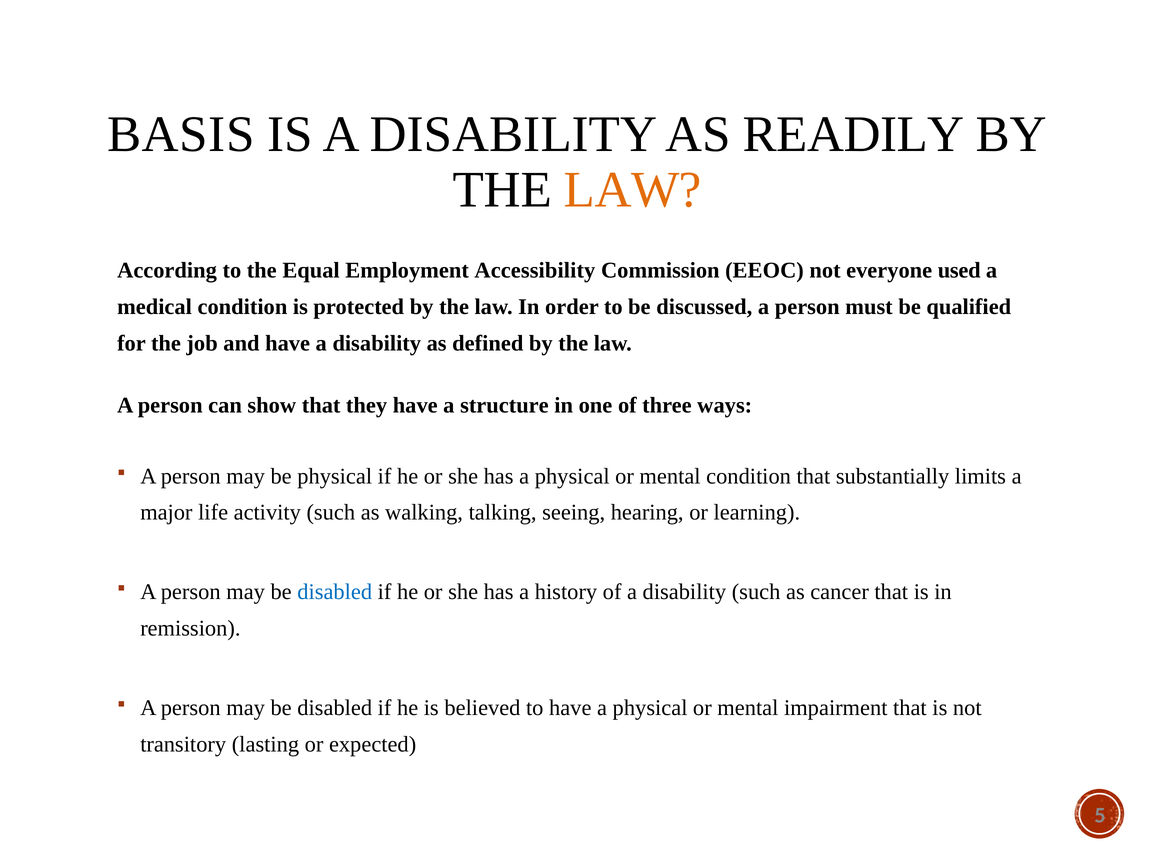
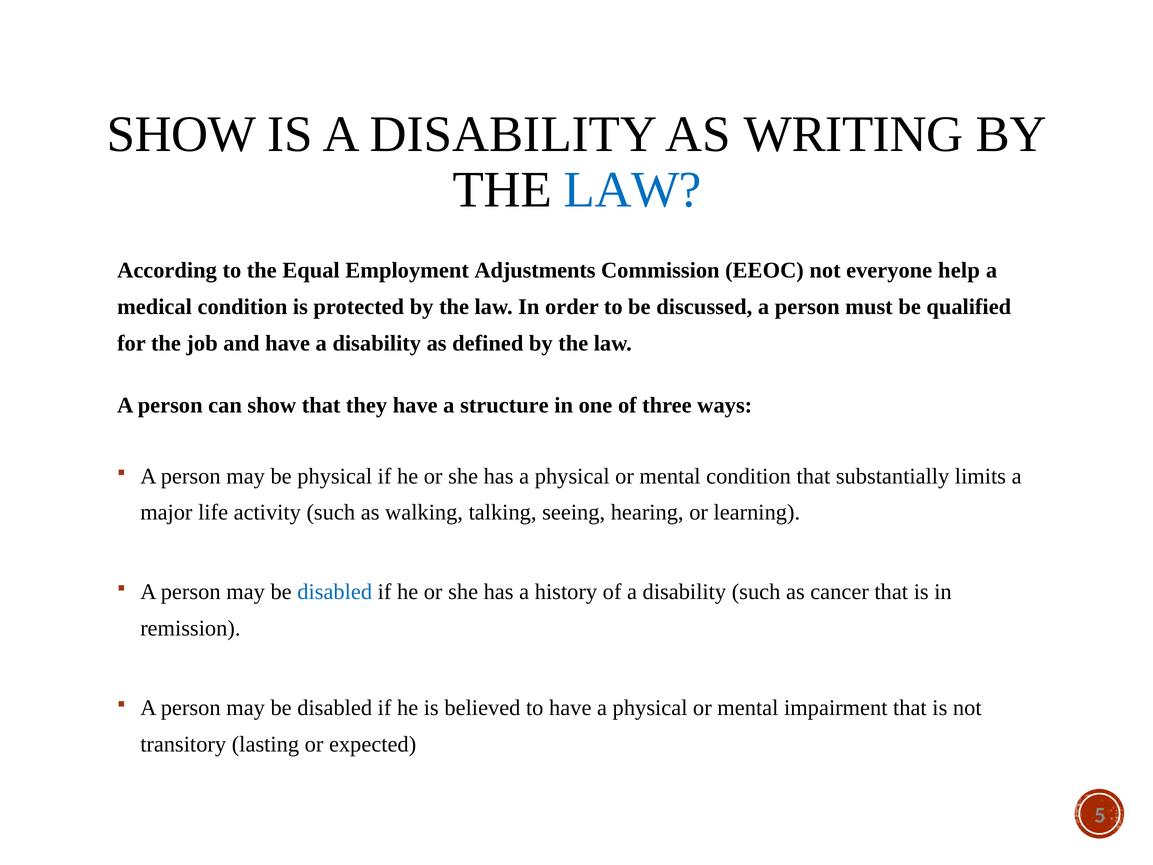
BASIS: BASIS -> SHOW (181, 135)
READILY: READILY -> WRITING (853, 135)
LAW colour: orange -> blue (633, 190)
Accessibility: Accessibility -> Adjustments (535, 270)
used: used -> help (959, 270)
